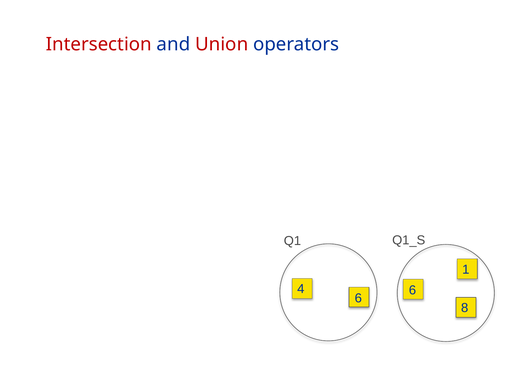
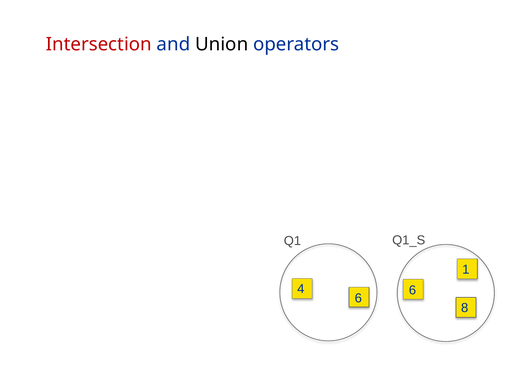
Union colour: red -> black (222, 44)
